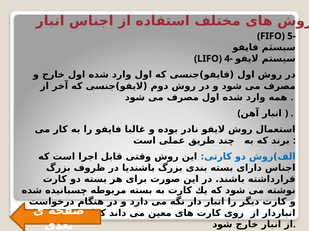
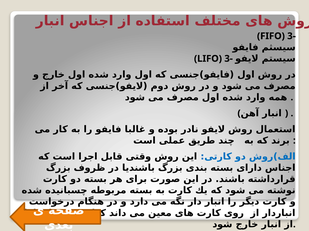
FIFO 5-: 5- -> 3- (291, 36)
LIFO 4-: 4- -> 3- (229, 59)
